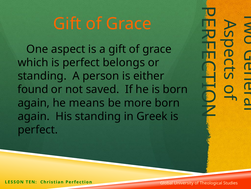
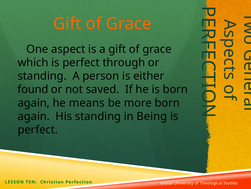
belongs: belongs -> through (124, 62)
Greek: Greek -> Being (152, 116)
